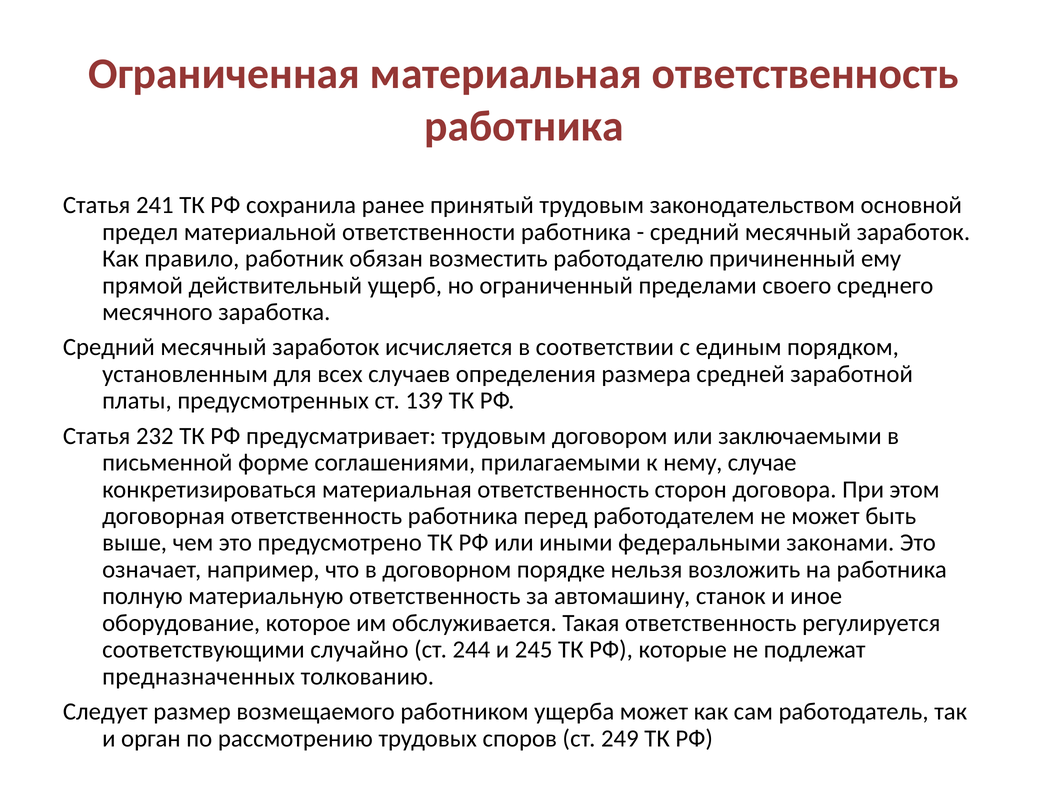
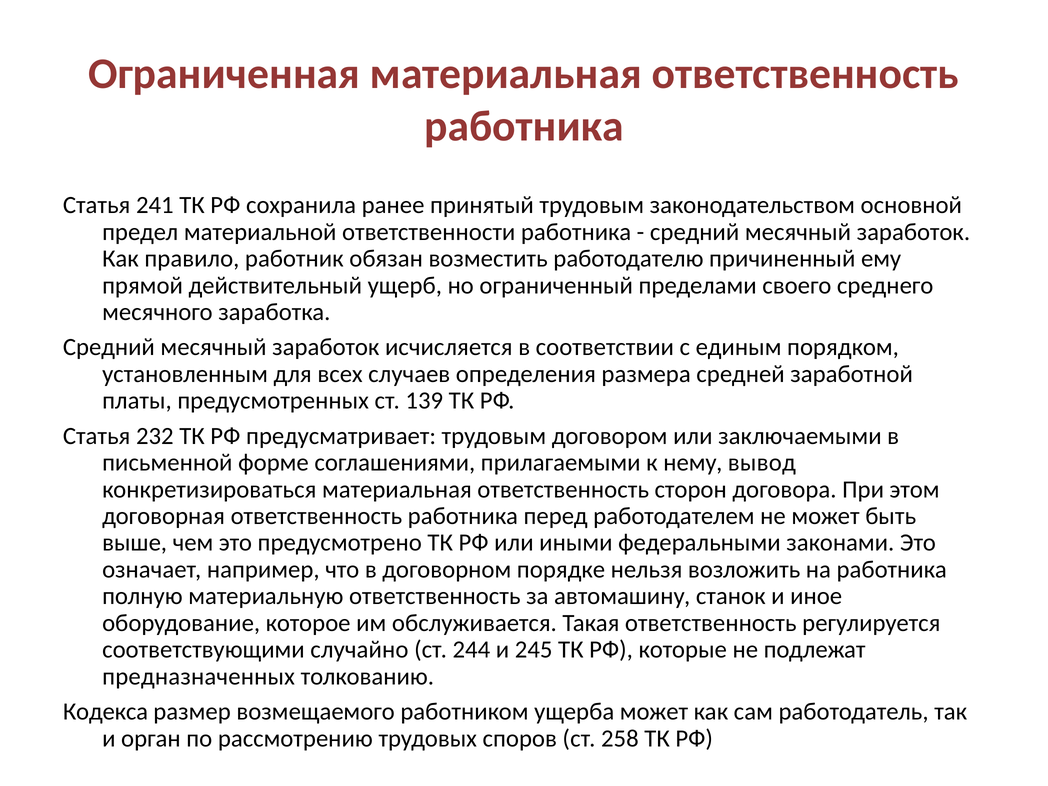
случае: случае -> вывод (762, 463)
Следует: Следует -> Кодекса (105, 712)
249: 249 -> 258 (620, 738)
